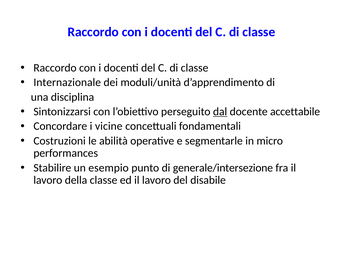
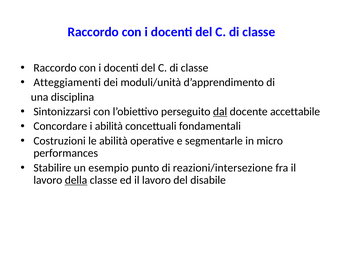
Internazionale: Internazionale -> Atteggiamenti (67, 82)
i vicine: vicine -> abilità (109, 126)
generale/intersezione: generale/intersezione -> reazioni/intersezione (223, 168)
della underline: none -> present (76, 180)
